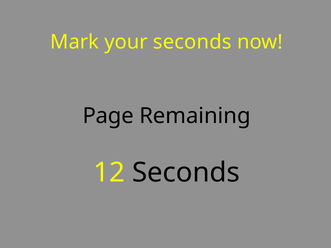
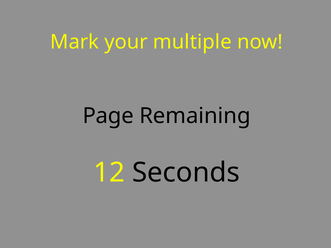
your seconds: seconds -> multiple (192, 42)
